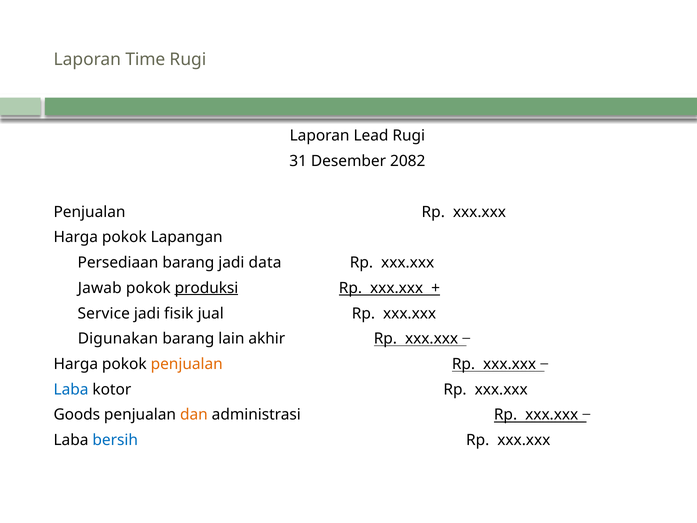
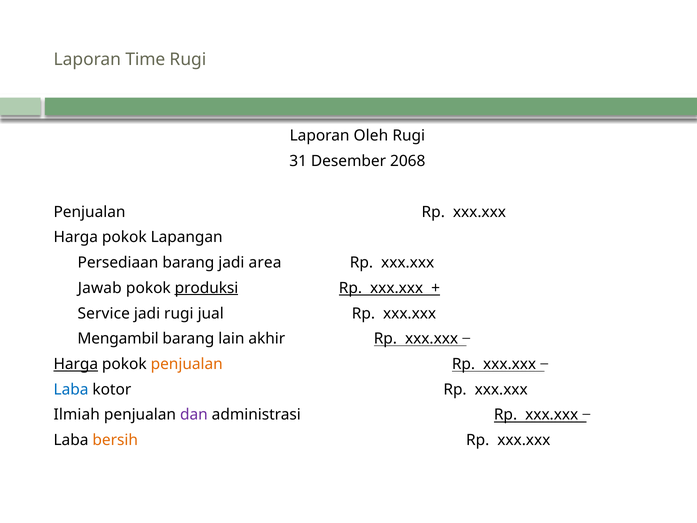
Lead: Lead -> Oleh (371, 136)
2082: 2082 -> 2068 (408, 161)
data: data -> area (265, 263)
jadi fisik: fisik -> rugi (179, 313)
Digunakan: Digunakan -> Mengambil (118, 339)
Harga underline: none -> present (76, 364)
Goods: Goods -> Ilmiah (77, 415)
dan colour: orange -> purple (194, 415)
bersih colour: blue -> orange (115, 440)
